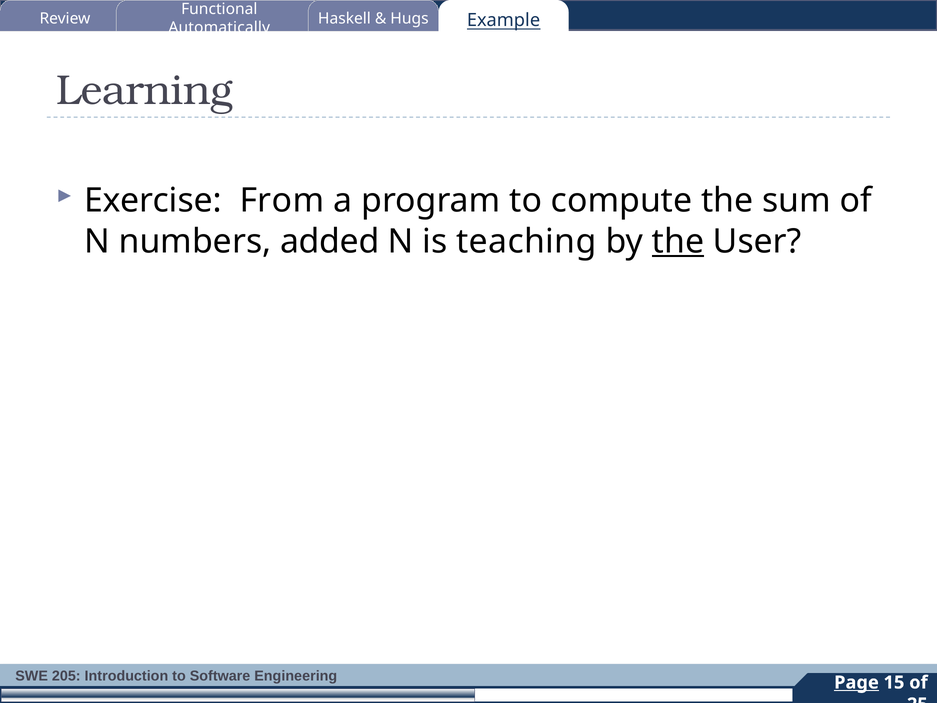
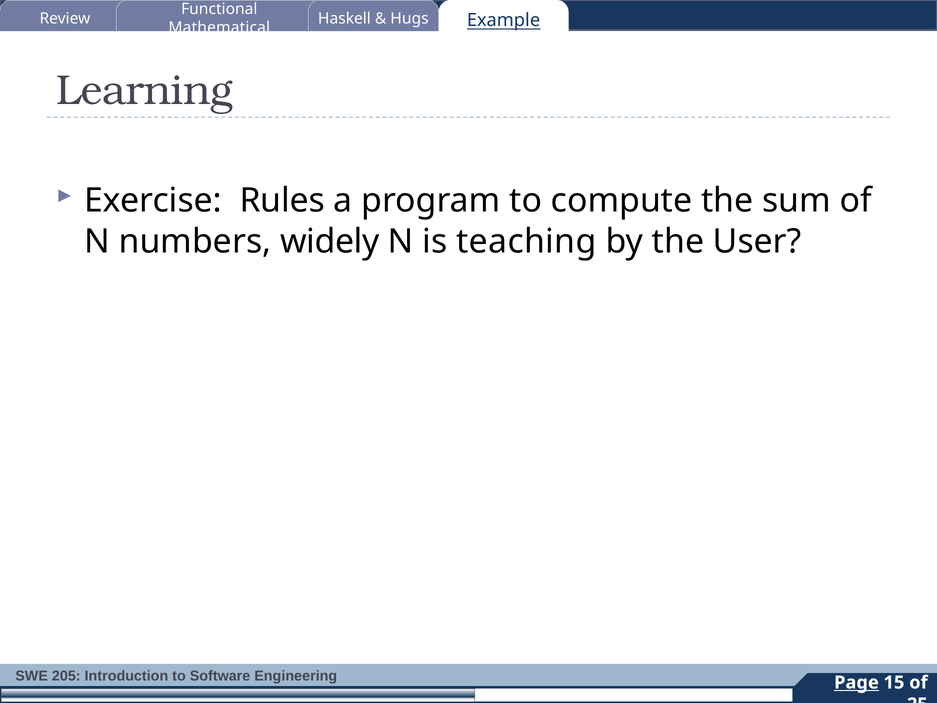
Automatically: Automatically -> Mathematical (219, 28)
From: From -> Rules (282, 201)
added: added -> widely (330, 241)
the underline: present -> none (678, 241)
